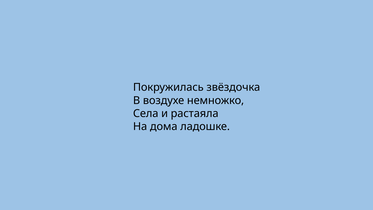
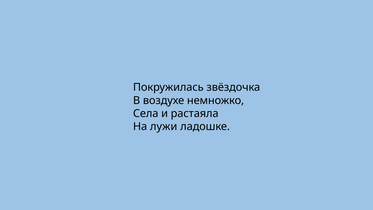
дома: дома -> лужи (164, 127)
